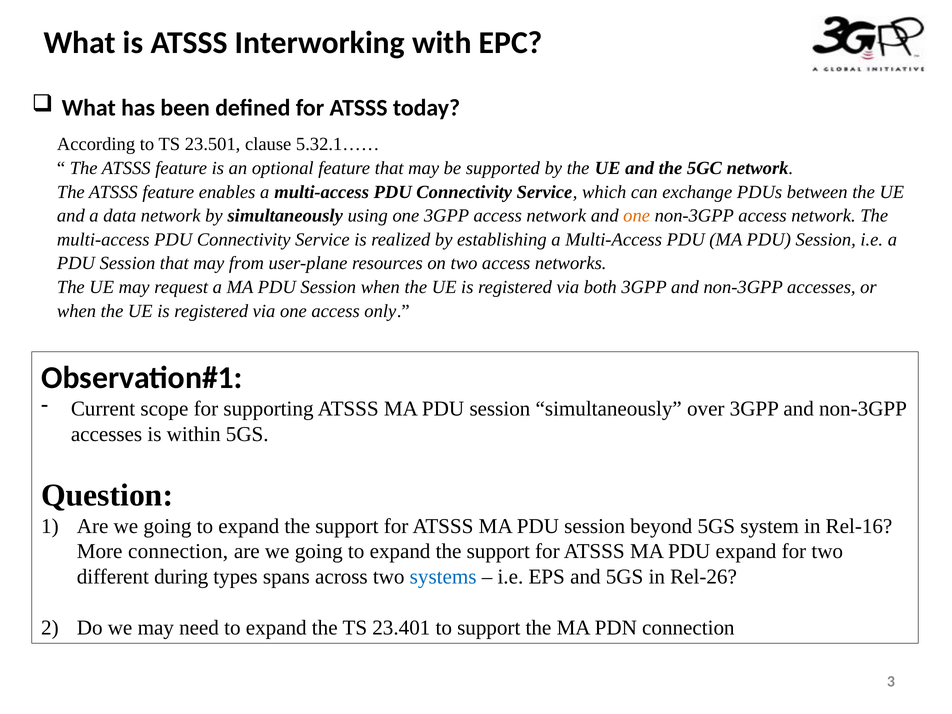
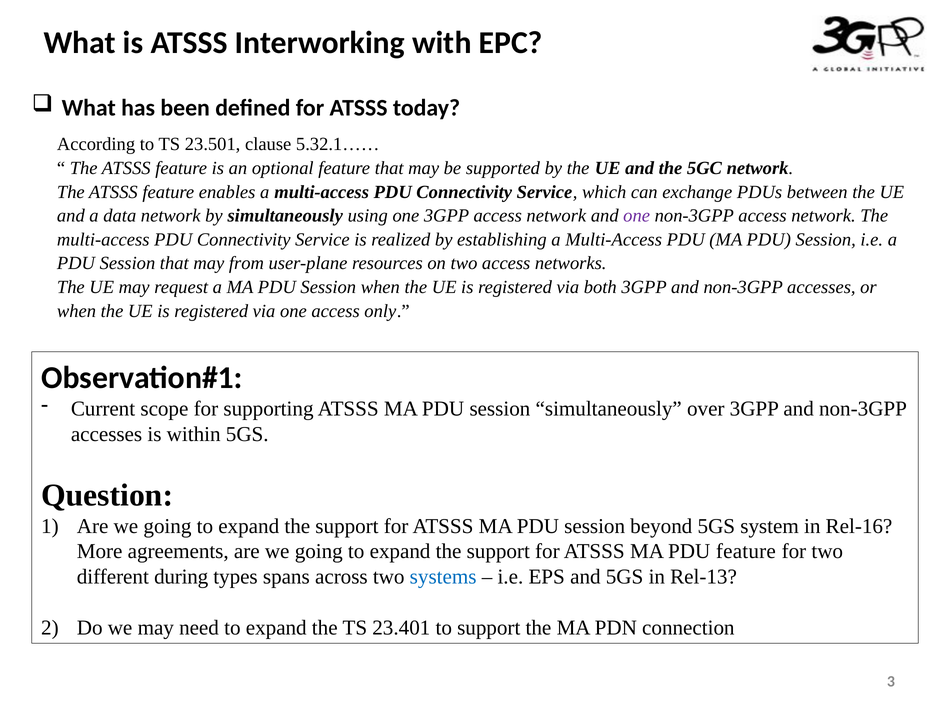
one colour: orange -> purple (637, 216)
More connection: connection -> agreements (178, 551)
PDU expand: expand -> feature (746, 551)
Rel-26: Rel-26 -> Rel-13 (704, 577)
